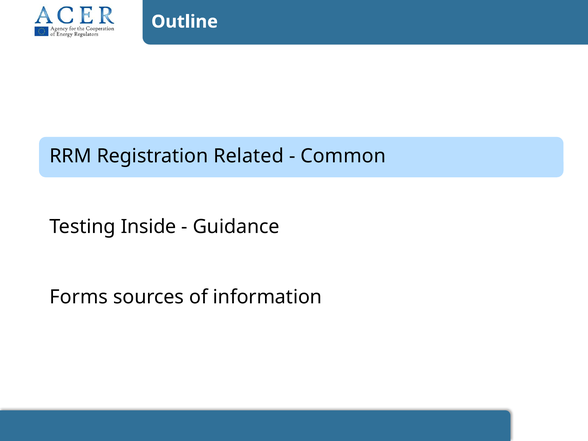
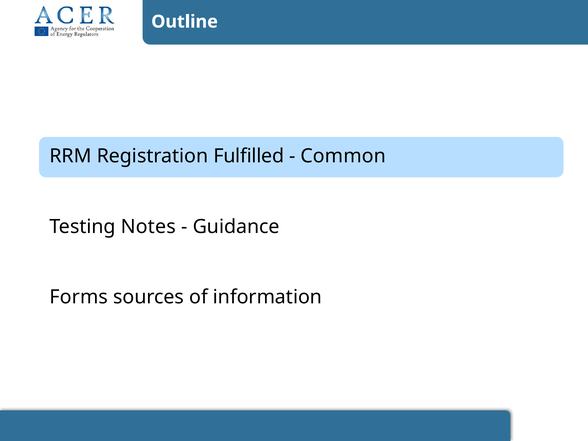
Related: Related -> Fulfilled (249, 156)
Inside: Inside -> Notes (148, 227)
